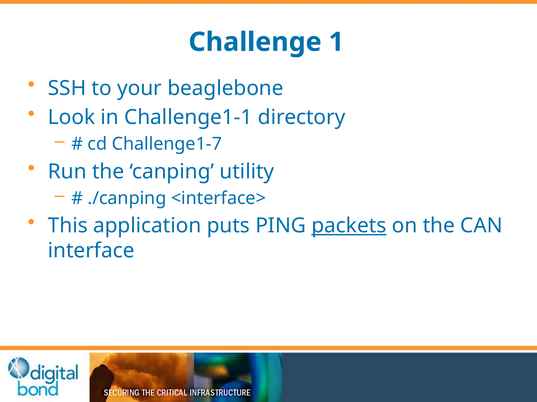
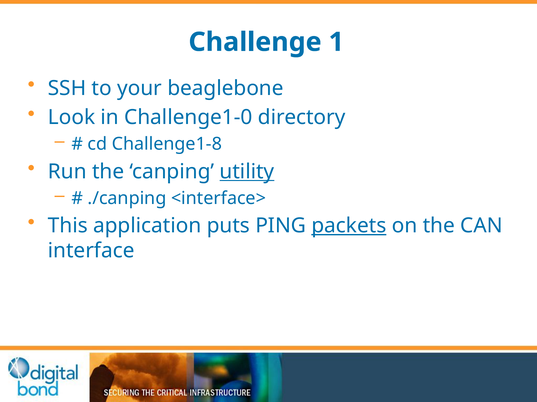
Challenge1-1: Challenge1-1 -> Challenge1-0 (188, 118)
Challenge1-7: Challenge1-7 -> Challenge1-8 (167, 144)
utility underline: none -> present (247, 172)
